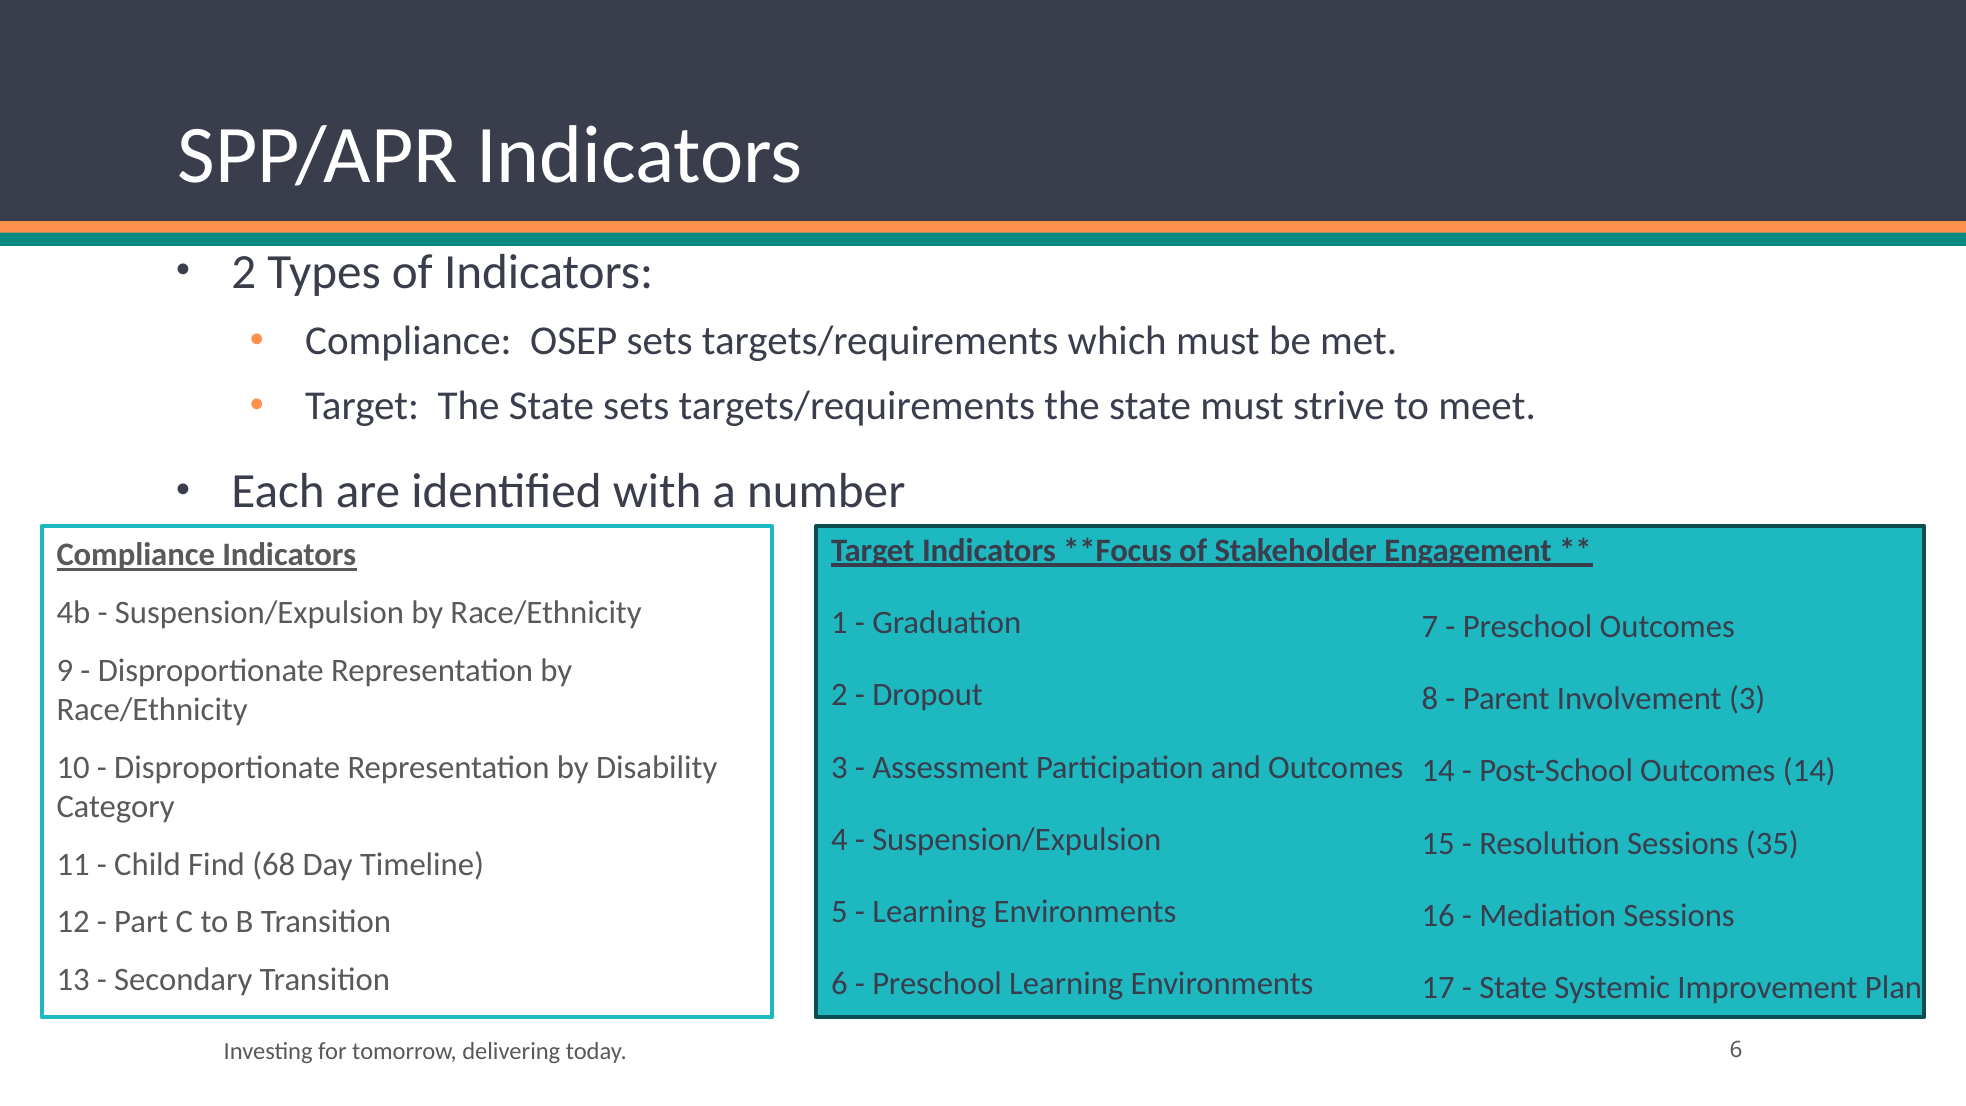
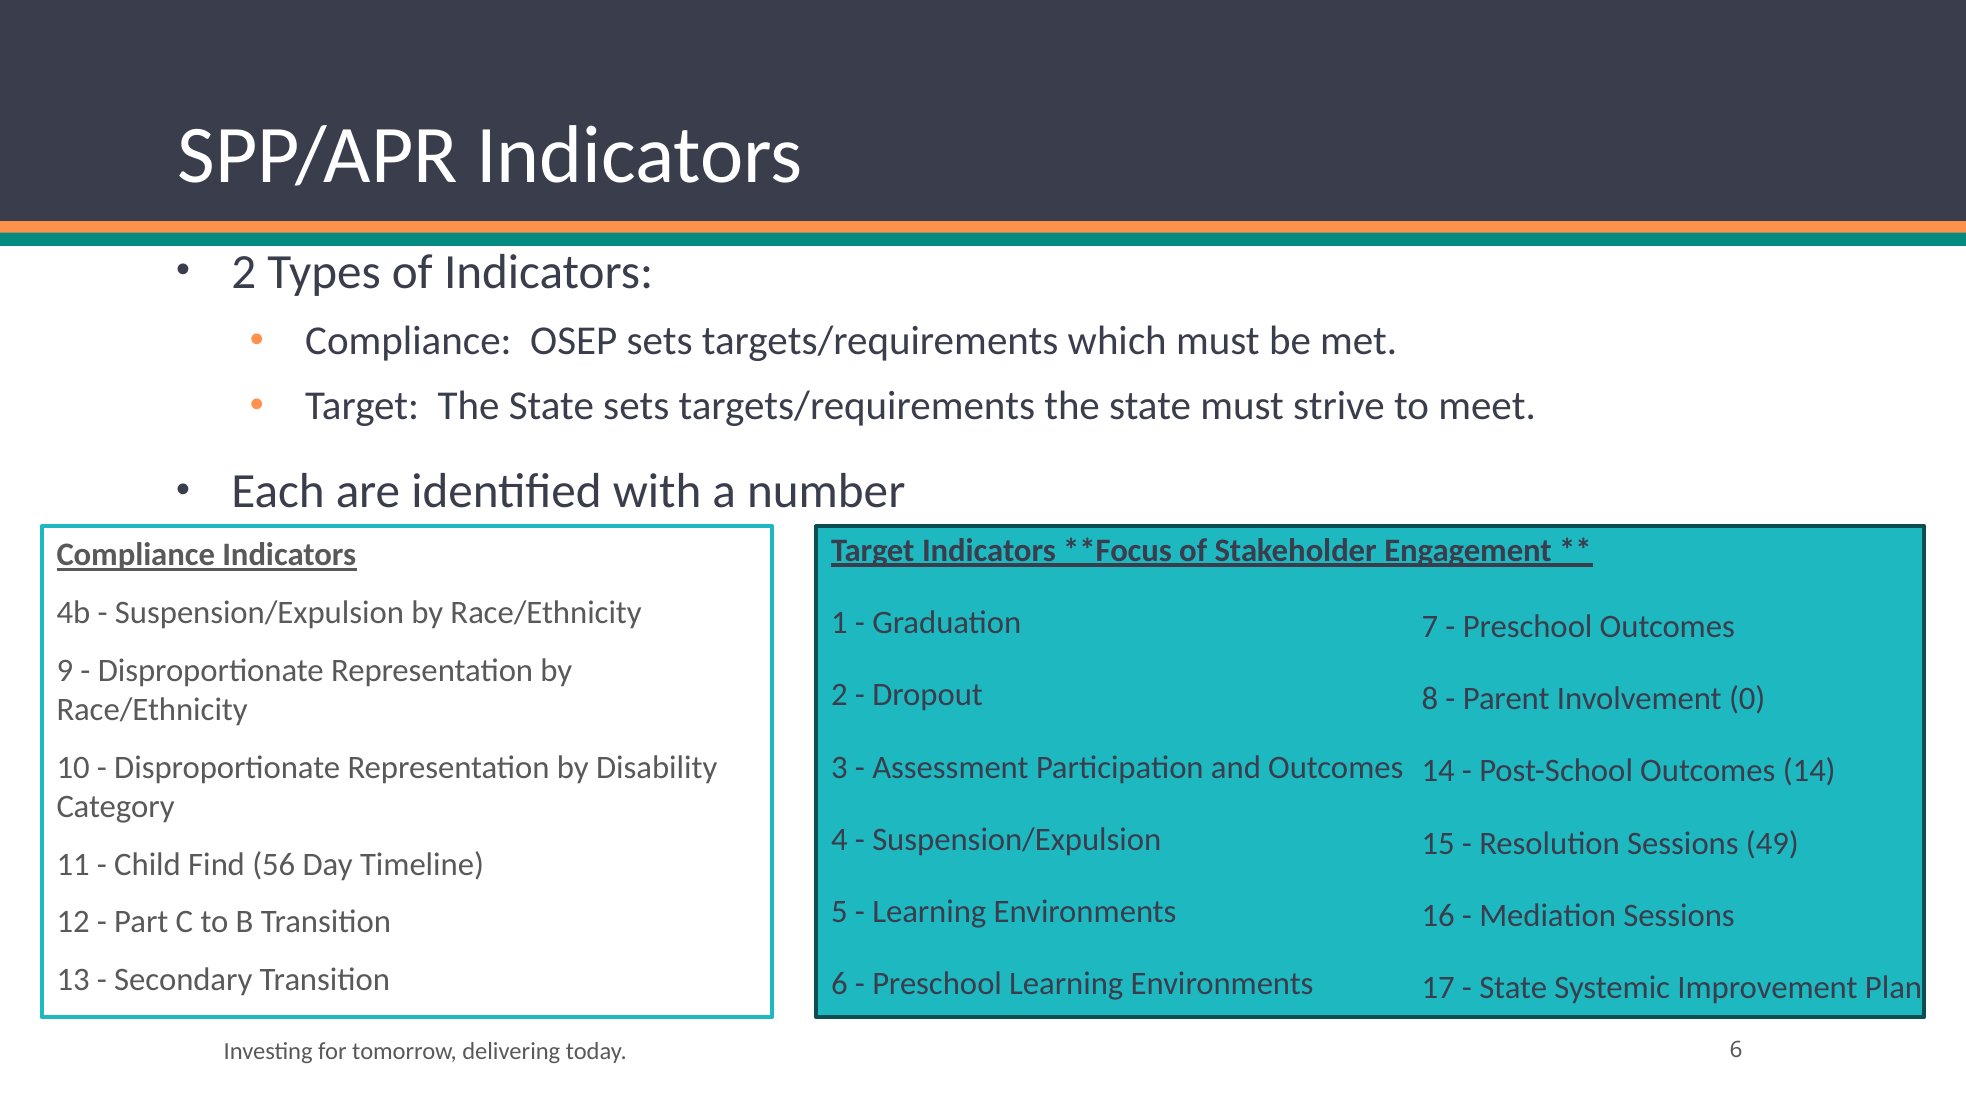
Involvement 3: 3 -> 0 (1747, 699)
35: 35 -> 49 (1772, 843)
68: 68 -> 56 (274, 864)
